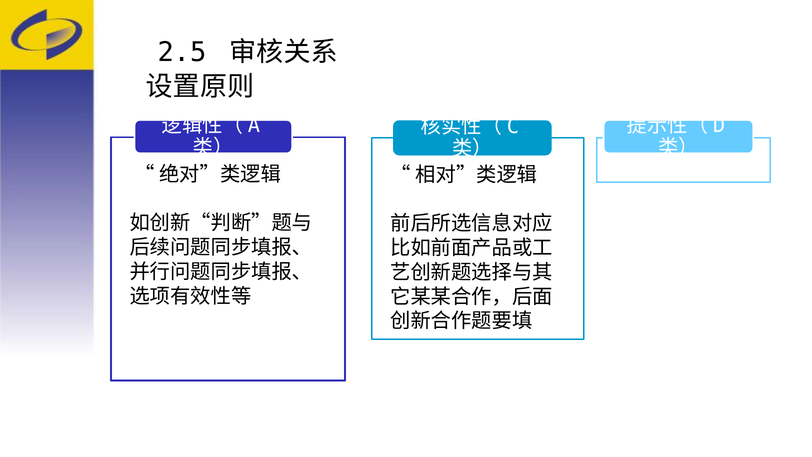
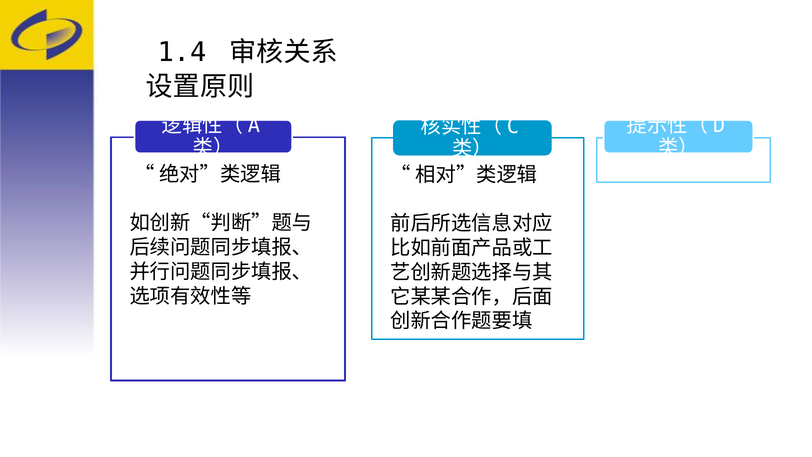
2.5: 2.5 -> 1.4 (182, 52)
